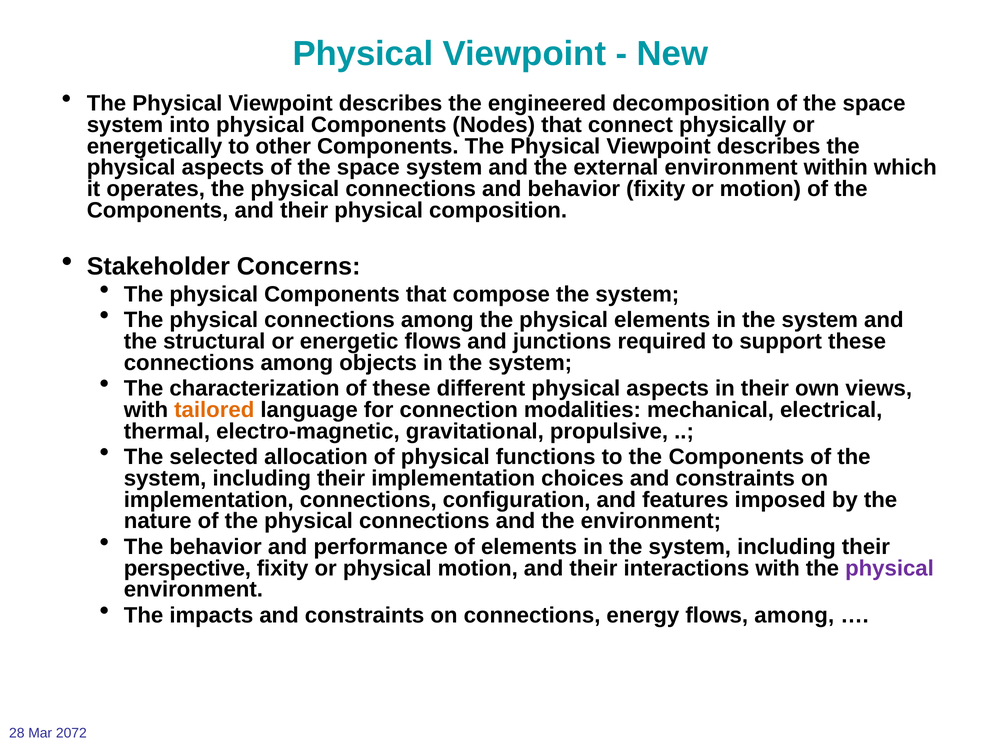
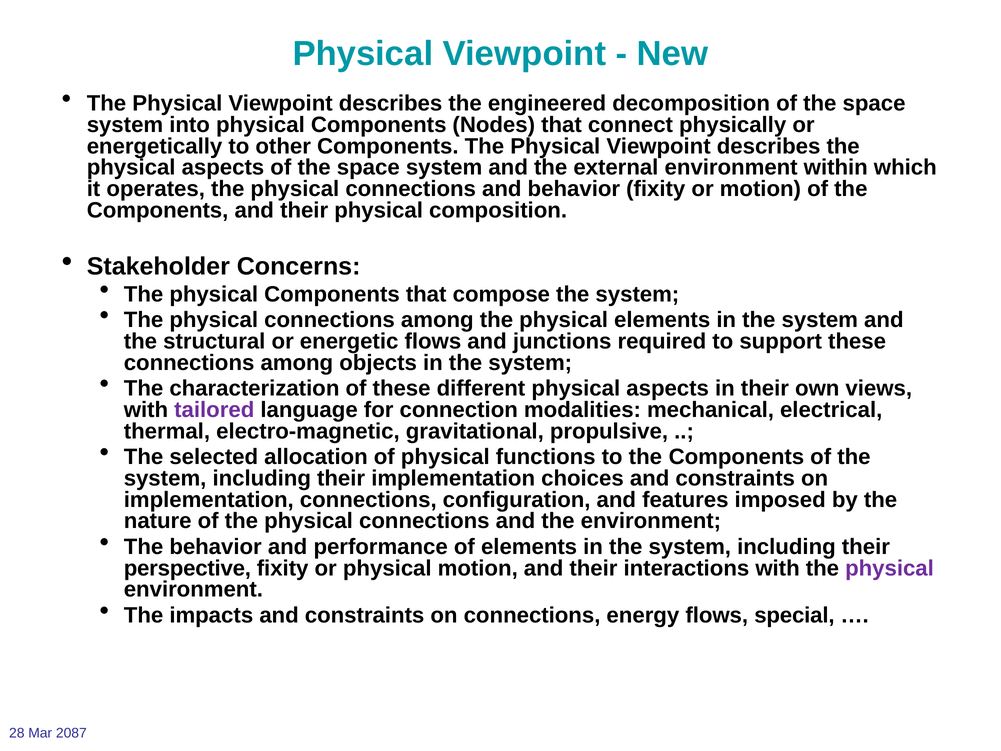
tailored colour: orange -> purple (214, 410)
flows among: among -> special (794, 615)
2072: 2072 -> 2087 (71, 733)
